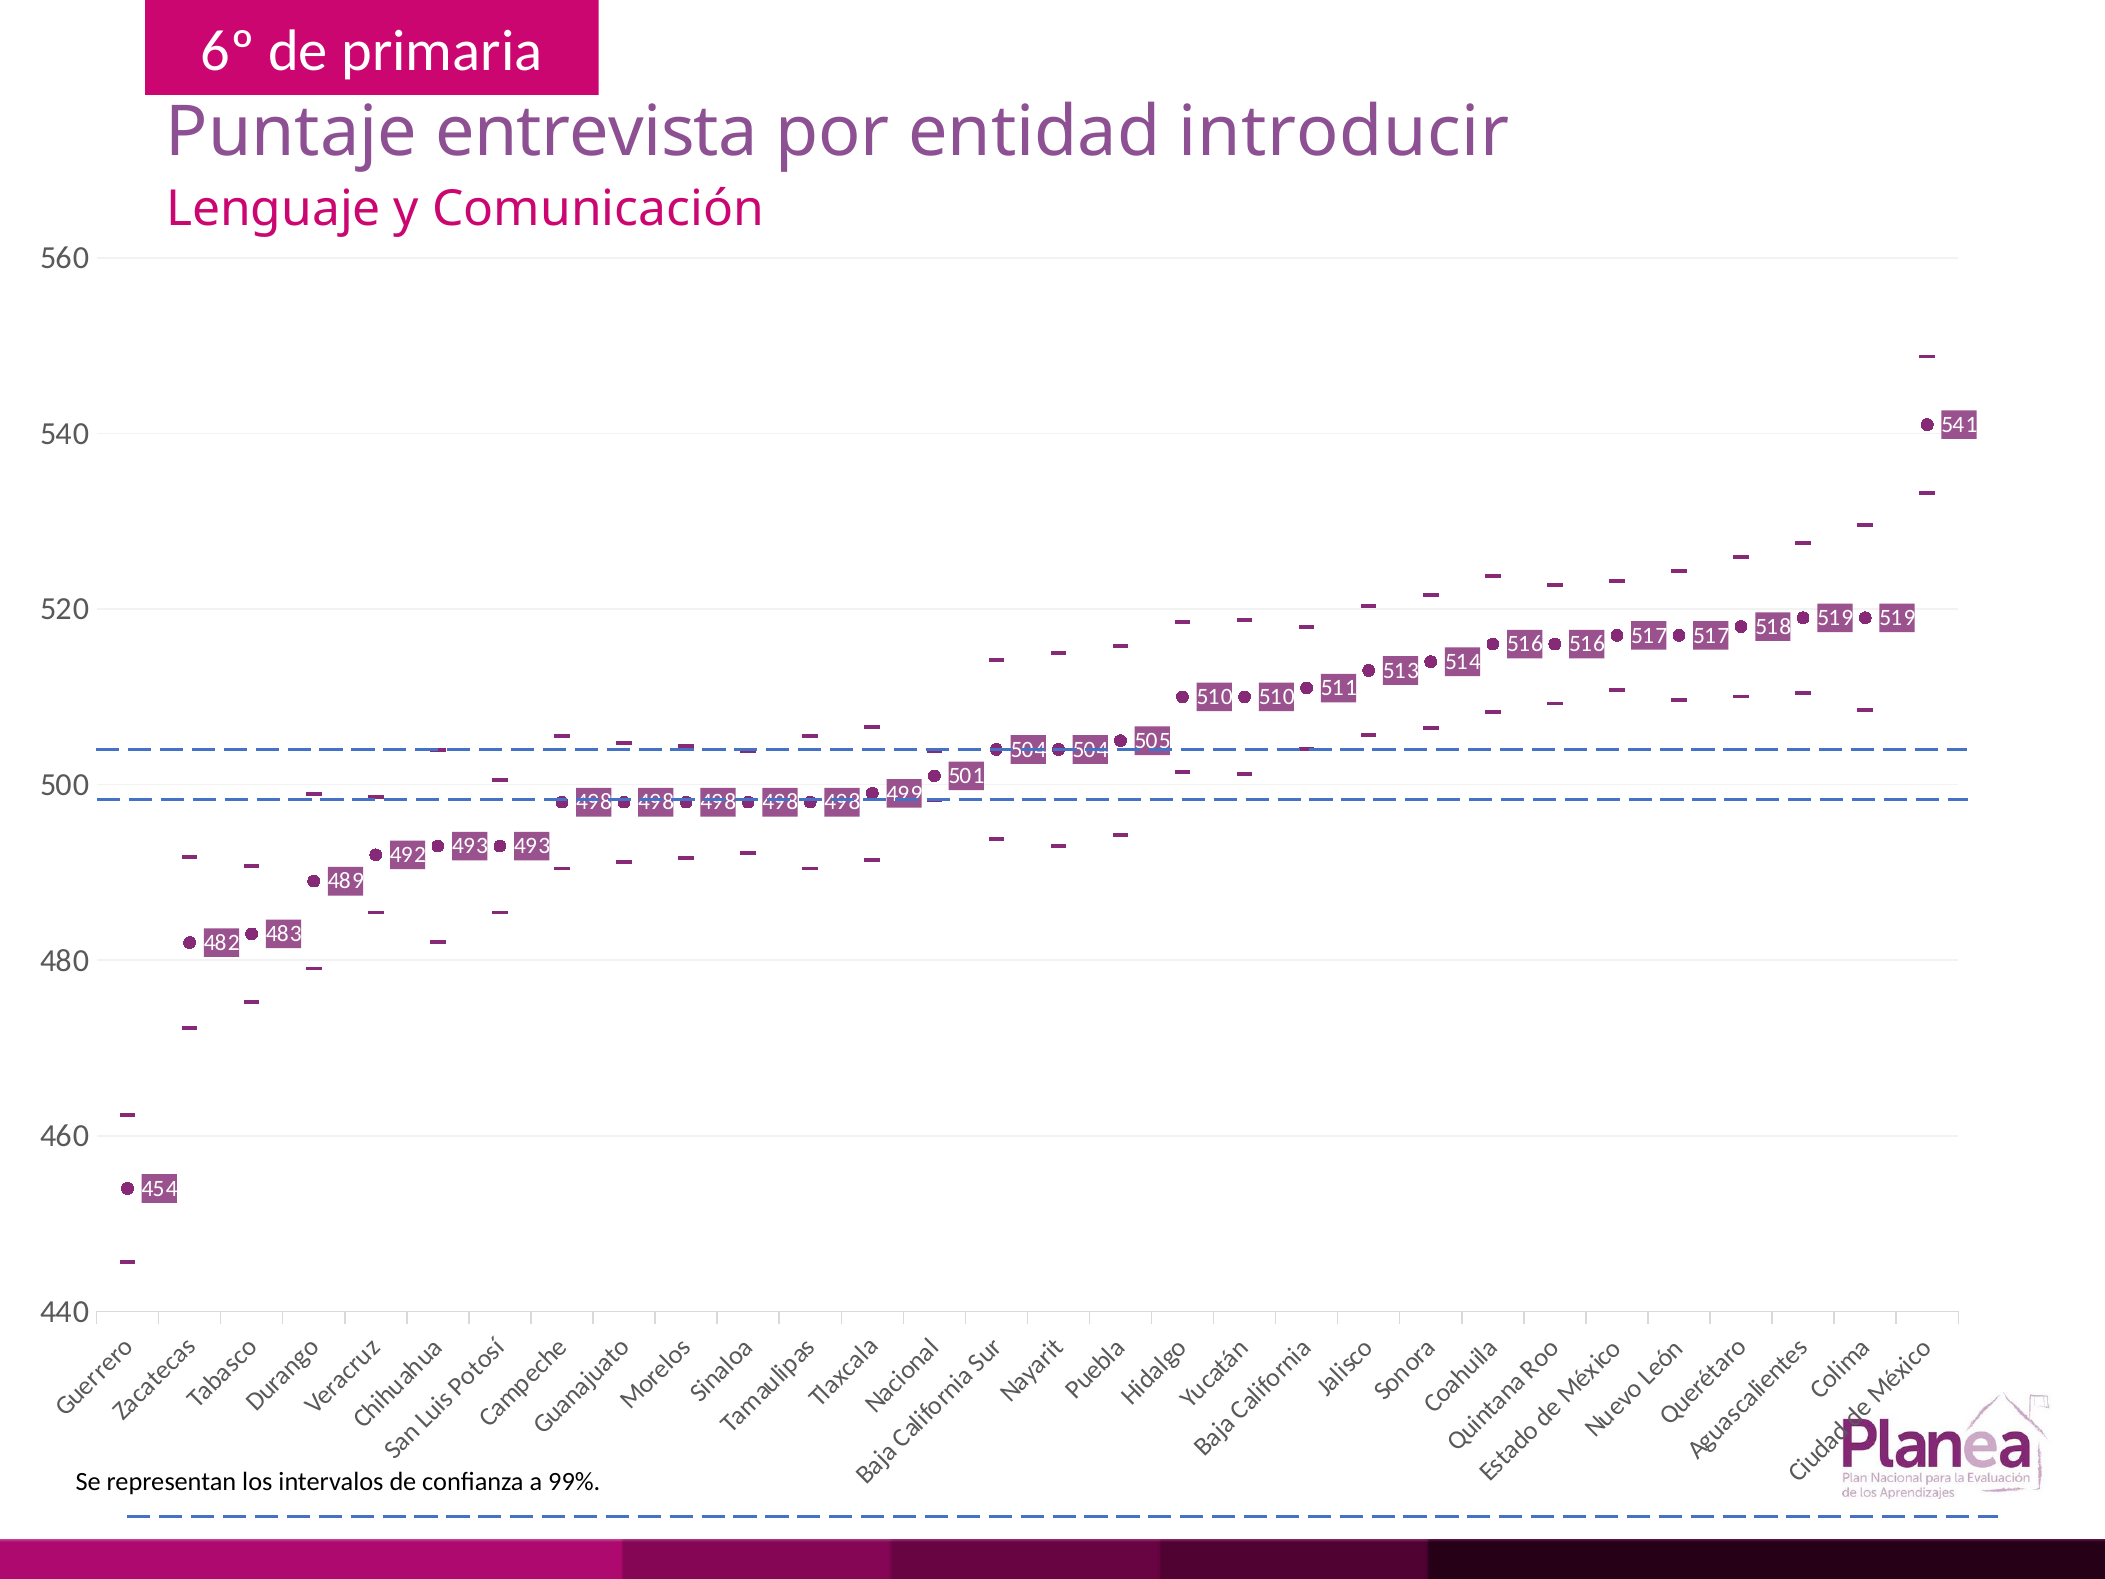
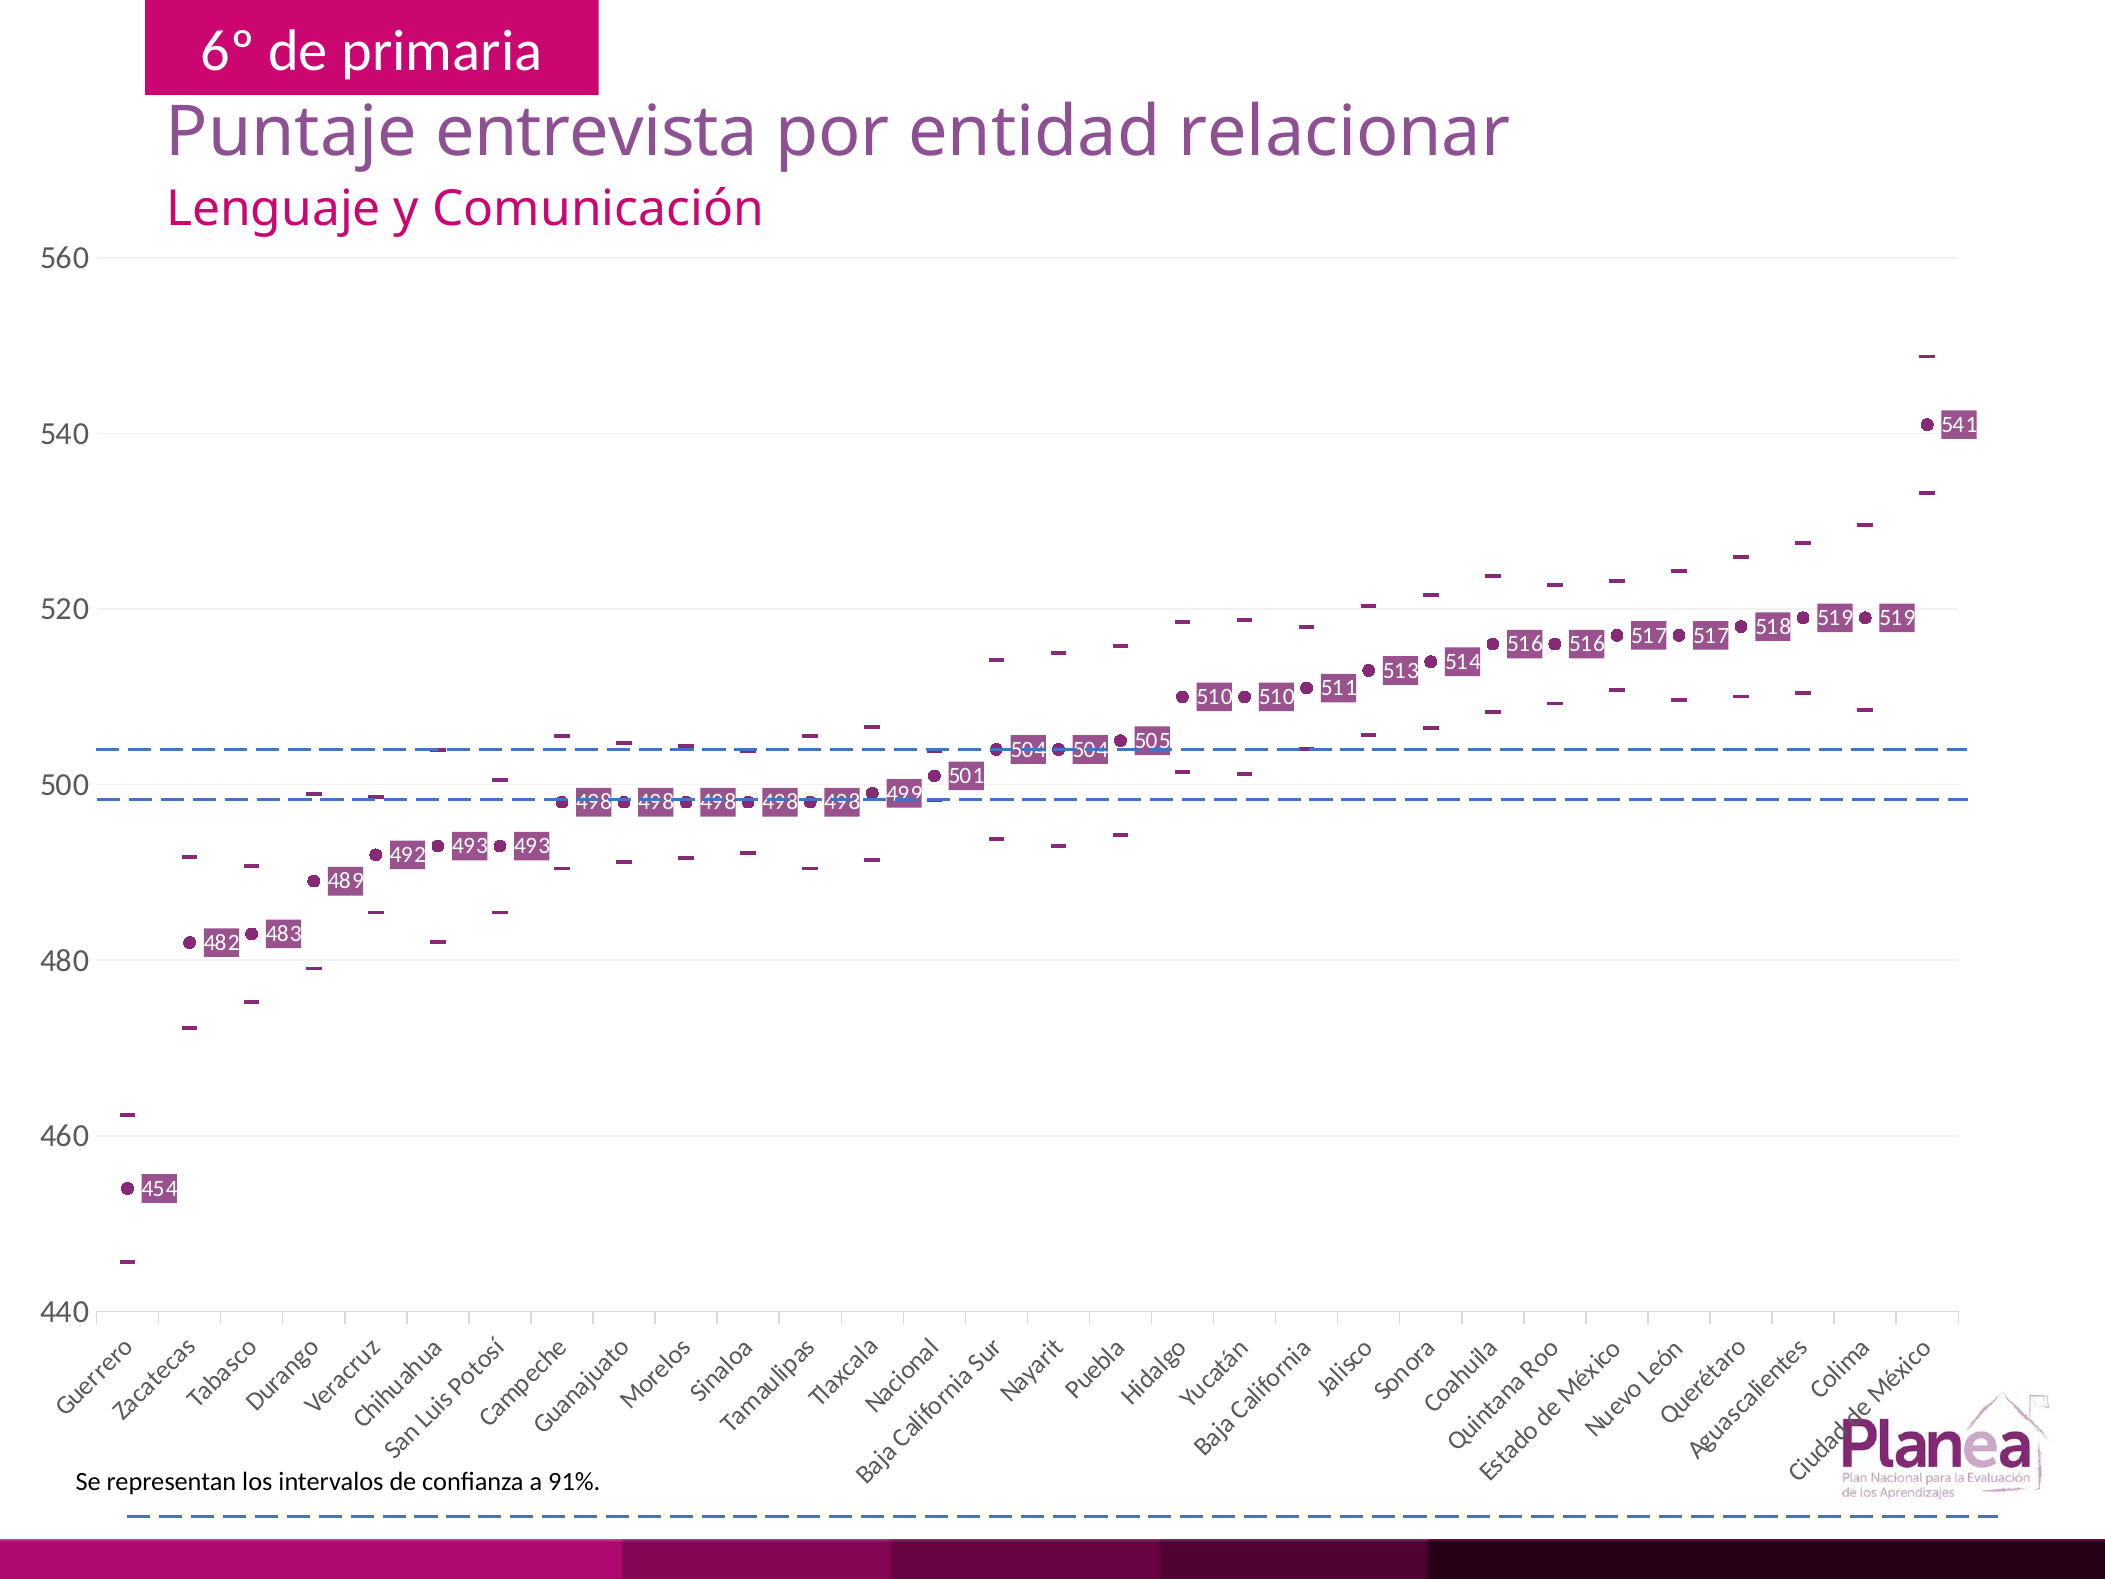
introducir: introducir -> relacionar (1344, 132)
99%: 99% -> 91% (574, 1482)
